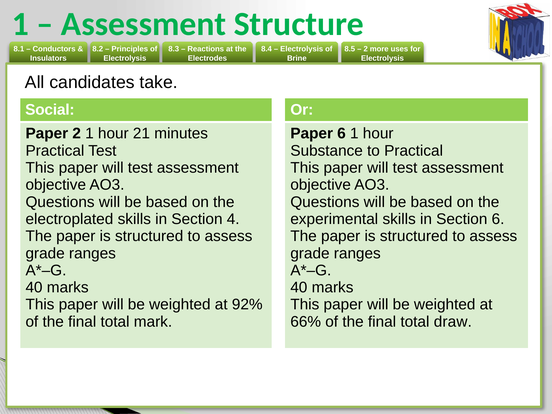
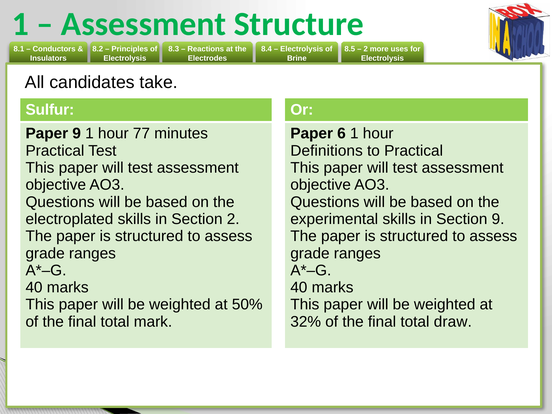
Social: Social -> Sulfur (50, 110)
Paper 2: 2 -> 9 (77, 134)
21: 21 -> 77 (141, 134)
Substance: Substance -> Definitions (327, 151)
Section 4: 4 -> 2 (233, 219)
Section 6: 6 -> 9 (498, 219)
92%: 92% -> 50% (247, 305)
66%: 66% -> 32% (306, 322)
